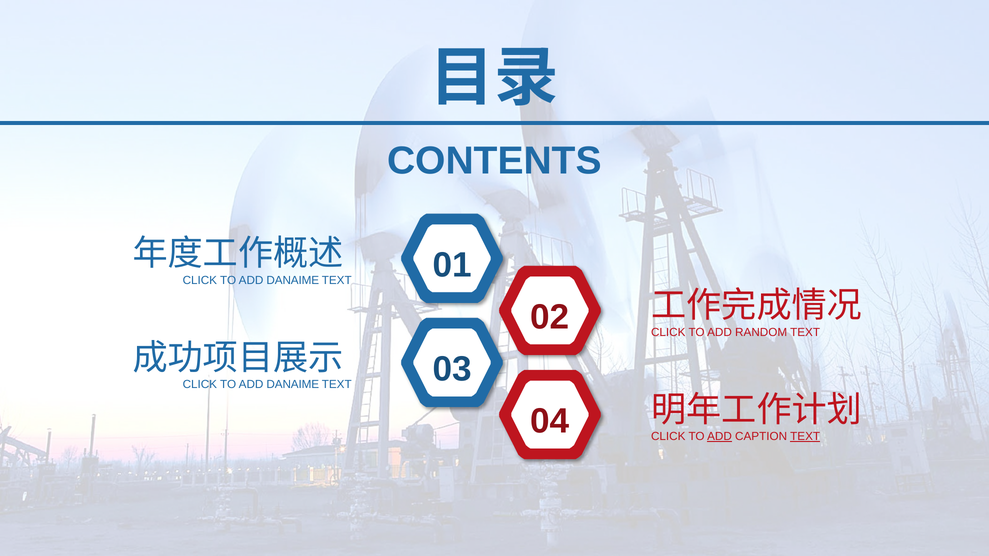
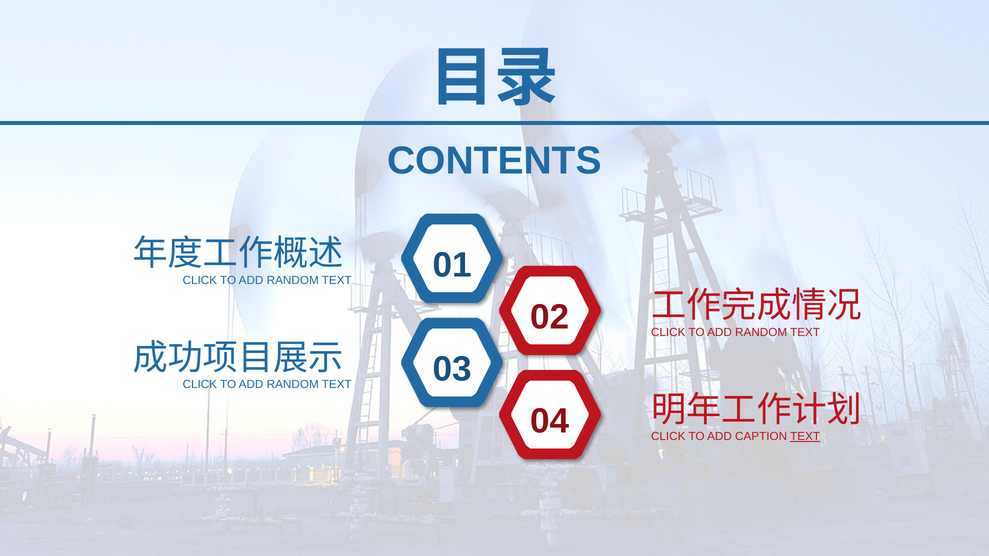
DANAIME: DANAIME -> RANDOM (293, 280)
DANAIME: DANAIME -> RANDOM (293, 385)
ADD underline: present -> none (719, 437)
